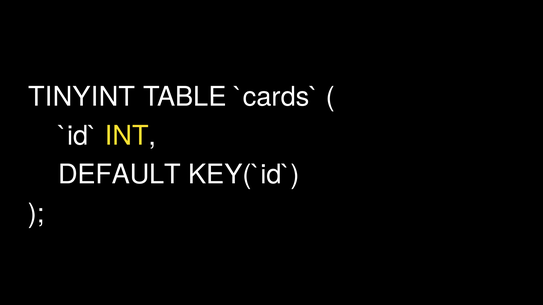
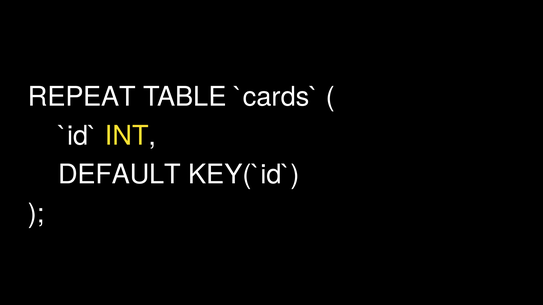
TINYINT: TINYINT -> REPEAT (82, 97)
